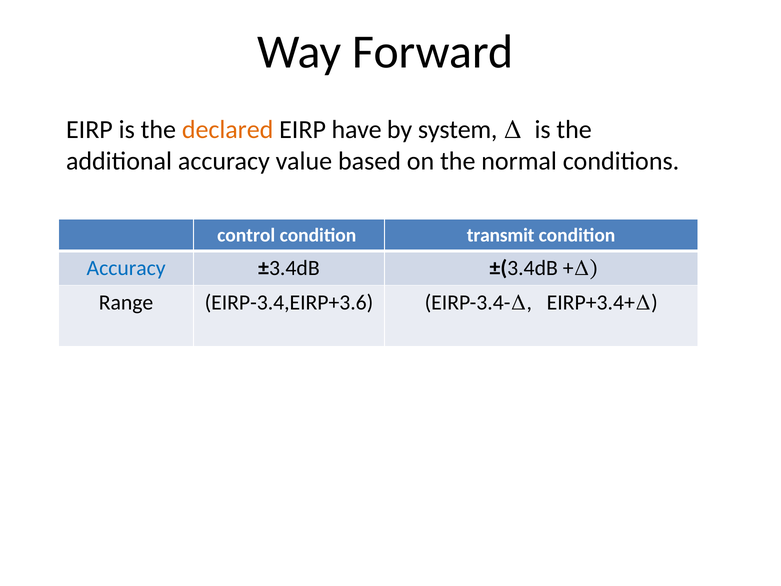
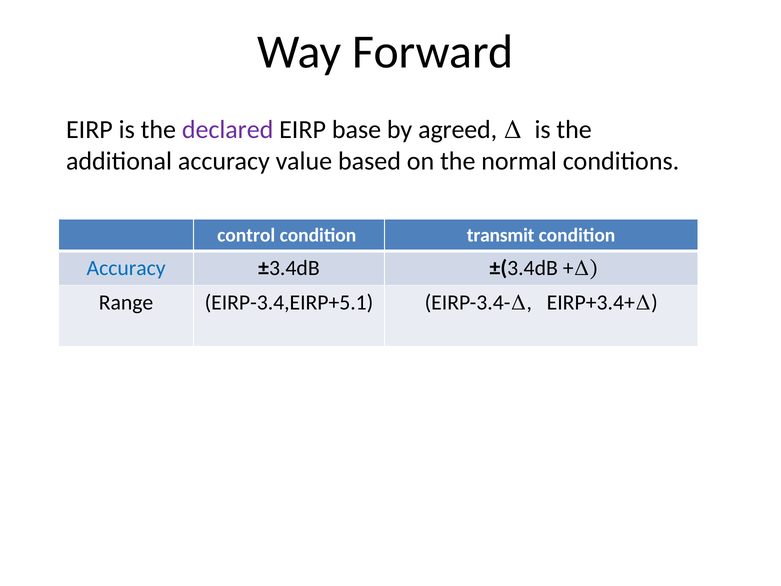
declared colour: orange -> purple (228, 130)
have: have -> base (357, 130)
system: system -> agreed (458, 130)
EIRP-3.4,EIRP+3.6: EIRP-3.4,EIRP+3.6 -> EIRP-3.4,EIRP+5.1 (289, 303)
